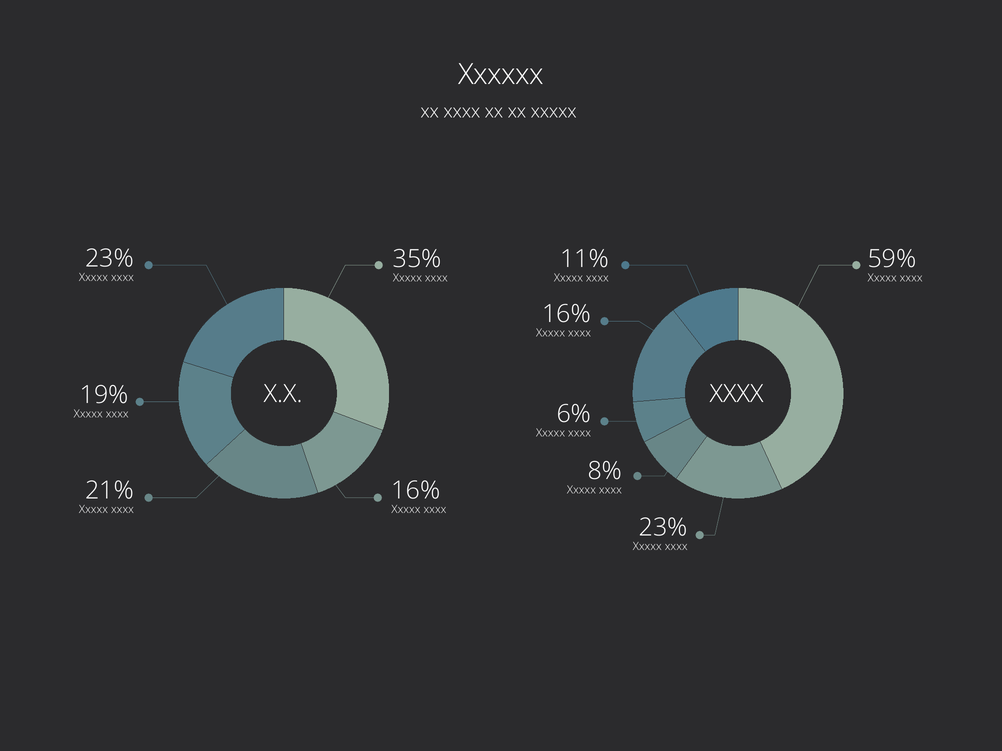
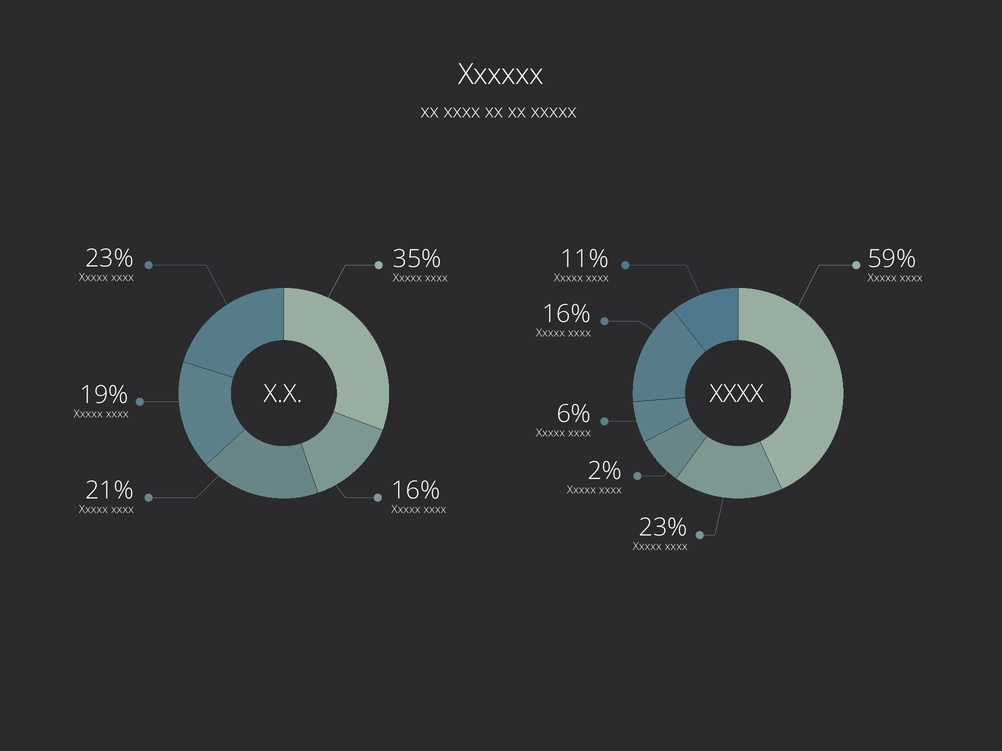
8%: 8% -> 2% (605, 472)
